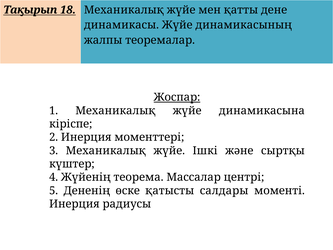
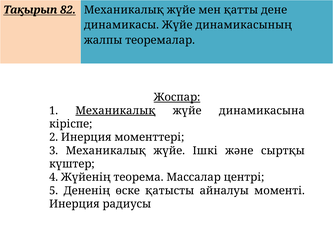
18: 18 -> 82 (68, 10)
Механикалық underline: none -> present (115, 111)
салдары: салдары -> айналуы (224, 190)
